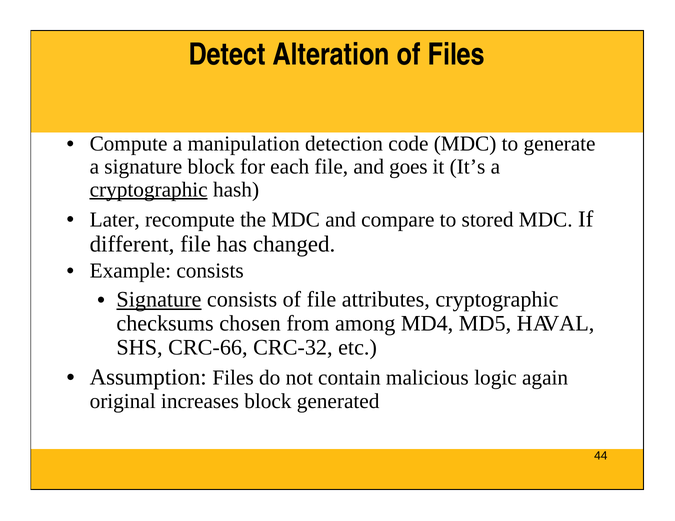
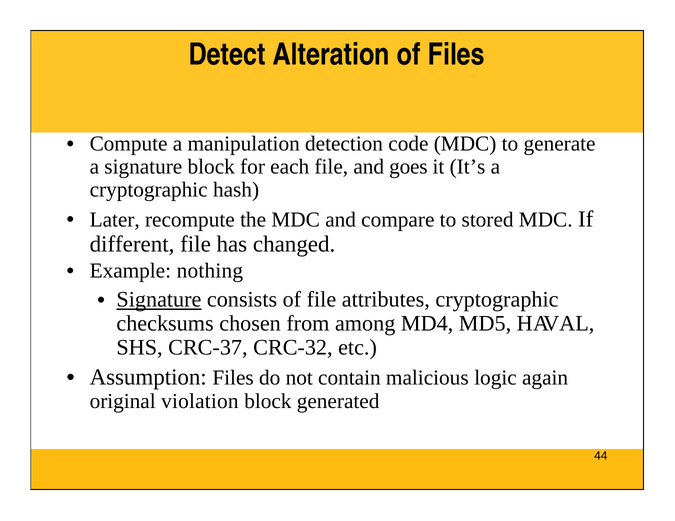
cryptographic underline: present -> none (149, 190)
Example consists: consists -> nothing (210, 271)
CRC-66: CRC-66 -> CRC-37 (208, 348)
increases: increases -> violation (200, 402)
